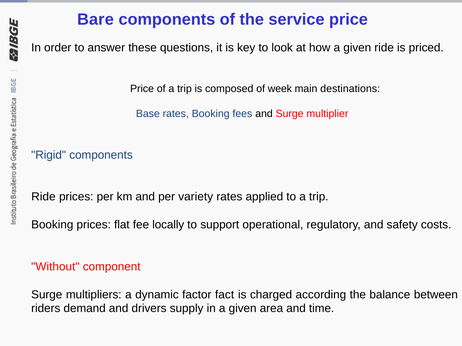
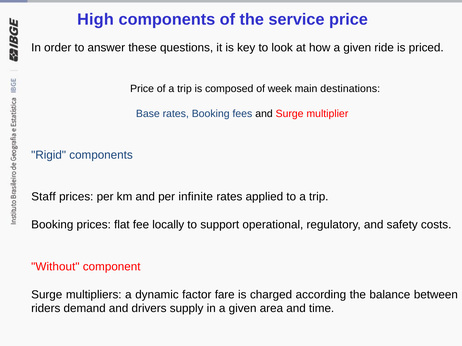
Bare: Bare -> High (95, 19)
Ride: Ride -> Staff (43, 197)
variety: variety -> infinite (196, 197)
fact: fact -> fare (225, 295)
